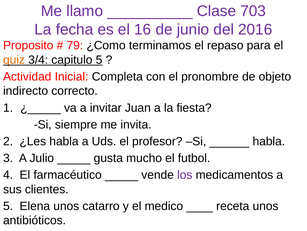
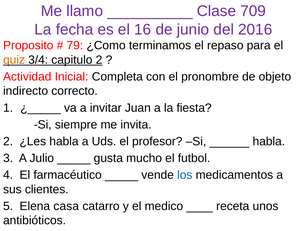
703: 703 -> 709 (253, 11)
capitulo 5: 5 -> 2 (99, 60)
los colour: purple -> blue (185, 174)
Elena unos: unos -> casa (66, 205)
